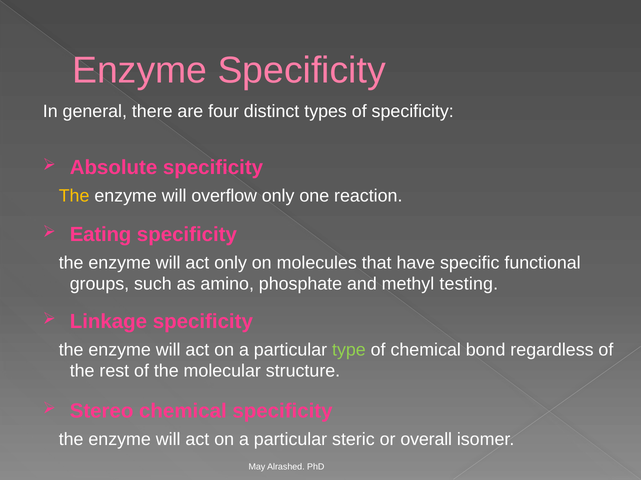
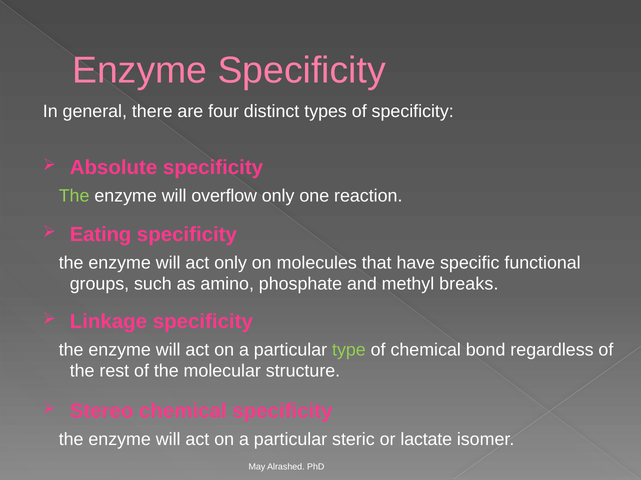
The colour: yellow -> light green (74, 196)
testing: testing -> breaks (469, 284)
overall: overall -> lactate (426, 440)
